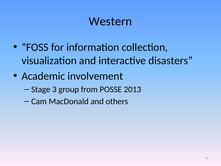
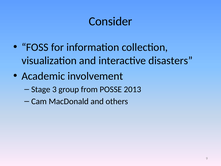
Western: Western -> Consider (111, 21)
